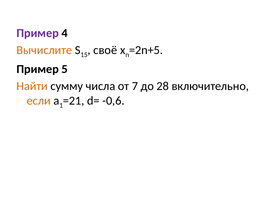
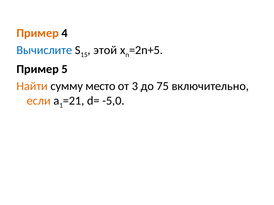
Пример colour: purple -> orange (38, 33)
Вычислите colour: orange -> blue (44, 50)
своё: своё -> этой (105, 50)
числа: числа -> место (101, 86)
7: 7 -> 3 (135, 86)
28: 28 -> 75 (163, 86)
-0,6: -0,6 -> -5,0 (113, 101)
